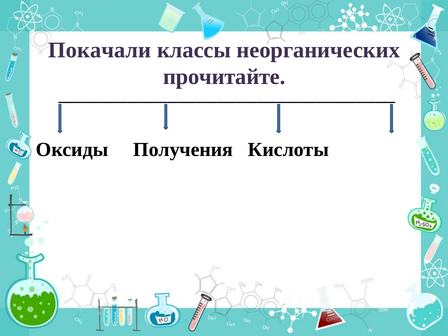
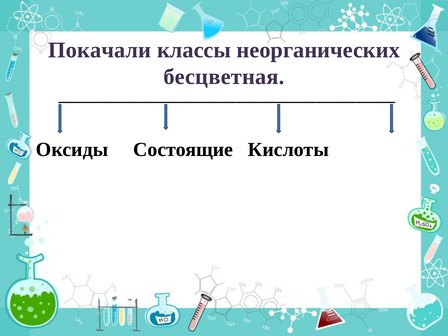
прочитайте: прочитайте -> бесцветная (224, 77)
Получения: Получения -> Состоящие (183, 150)
